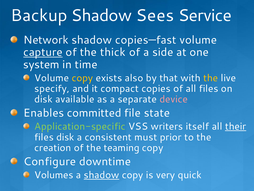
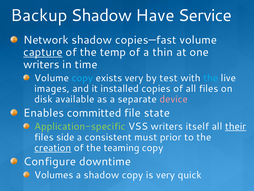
Sees: Sees -> Have (155, 15)
thick: thick -> temp (113, 52)
side: side -> thin (163, 52)
system: system -> writers (41, 64)
copy colour: yellow -> light blue (82, 78)
exists also: also -> very (134, 78)
that: that -> test (169, 78)
the colour: yellow -> light blue (211, 78)
specify: specify -> images (52, 88)
compact: compact -> installed (120, 88)
files disk: disk -> side (65, 137)
creation underline: none -> present (53, 148)
shadow underline: present -> none (101, 175)
